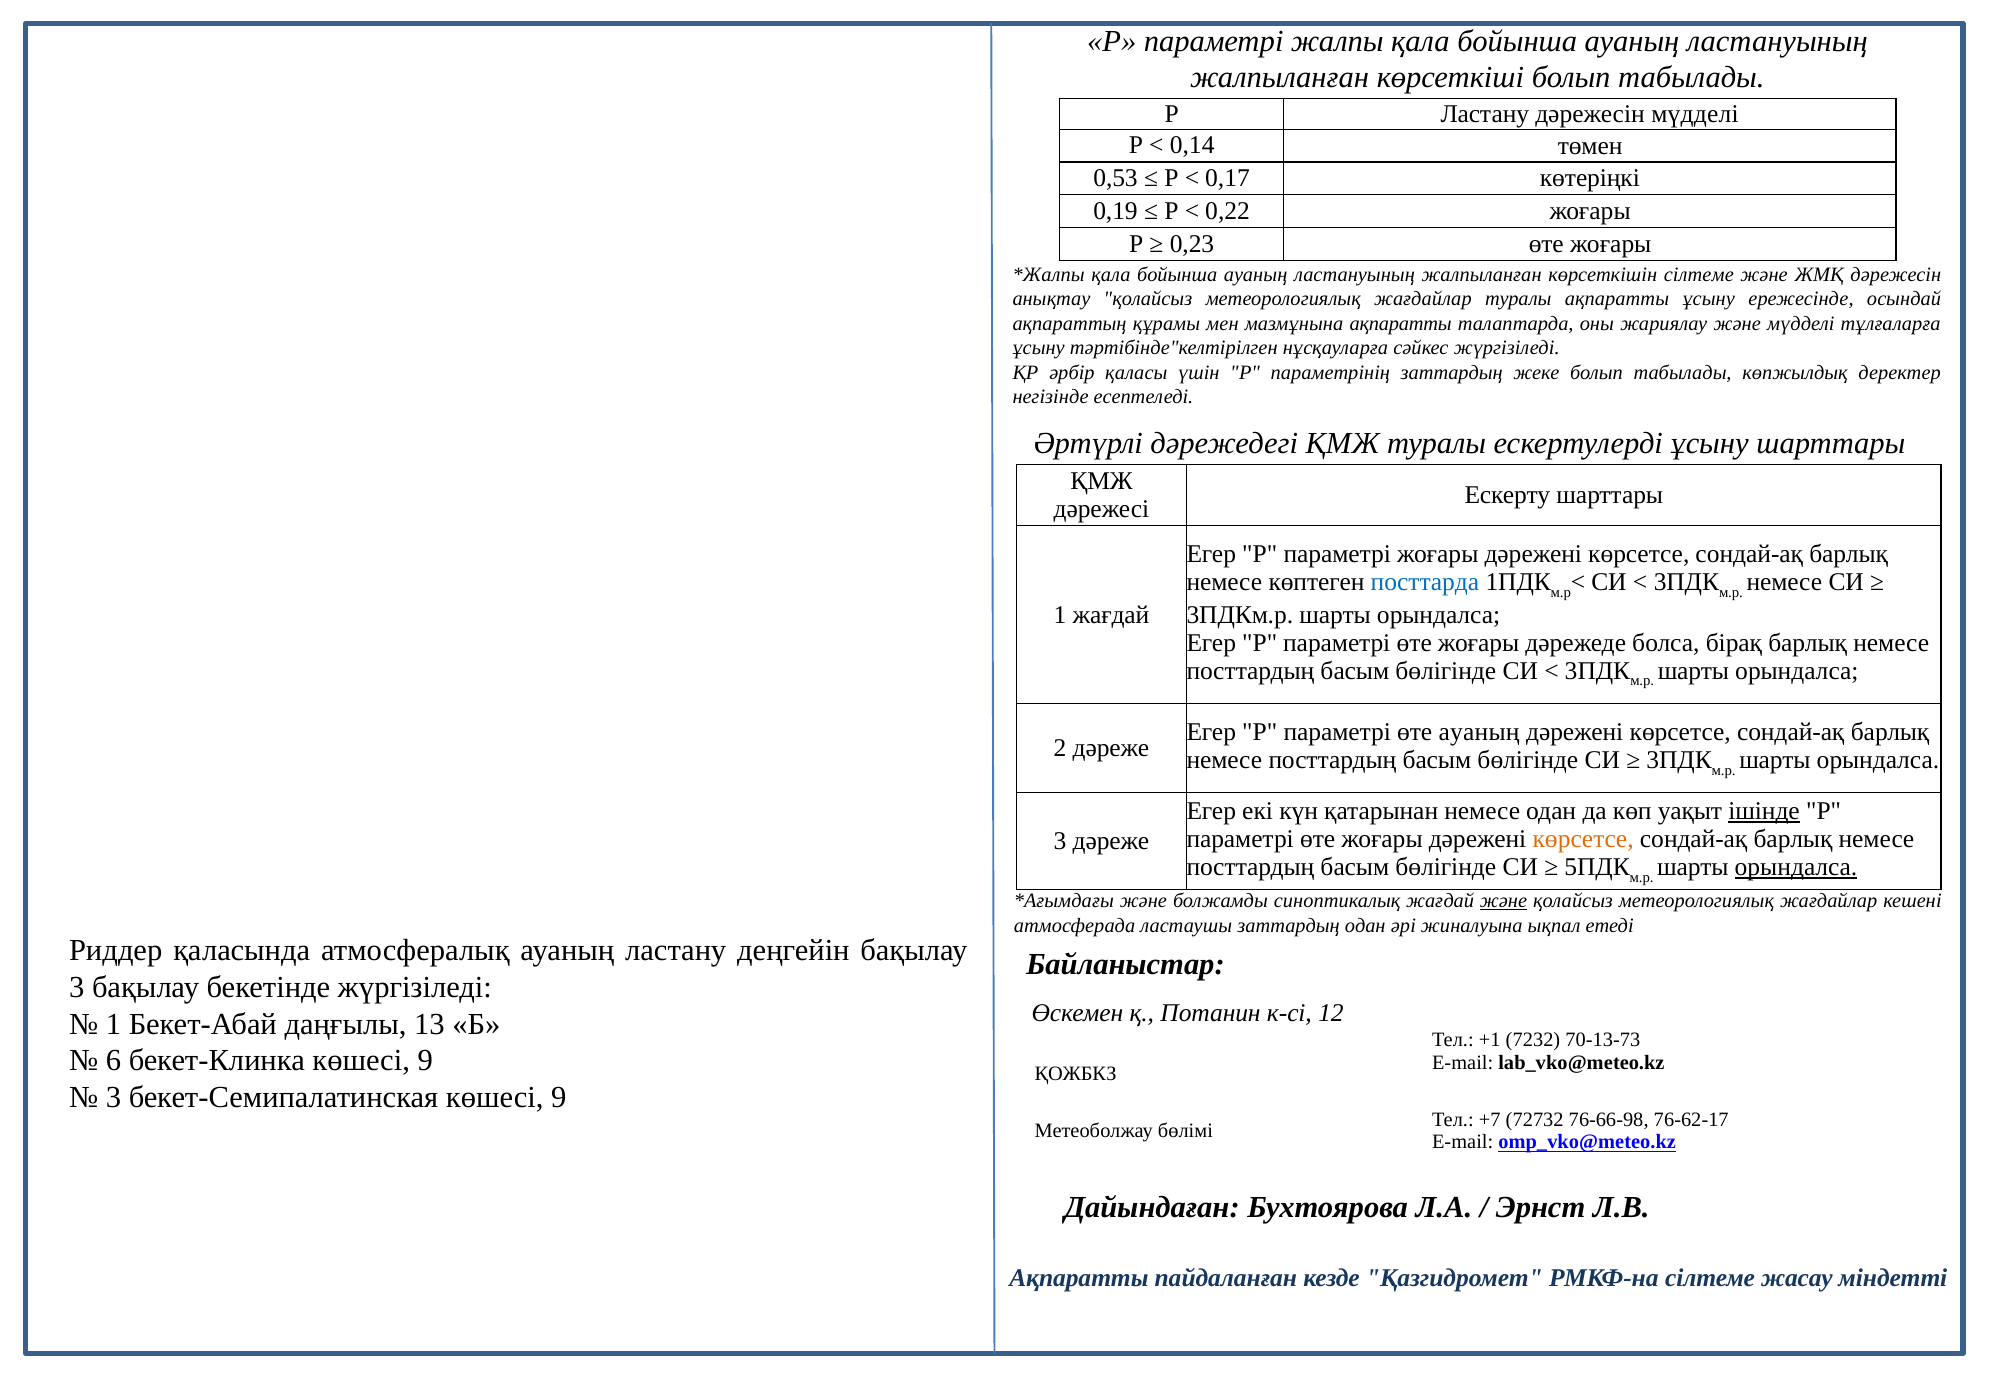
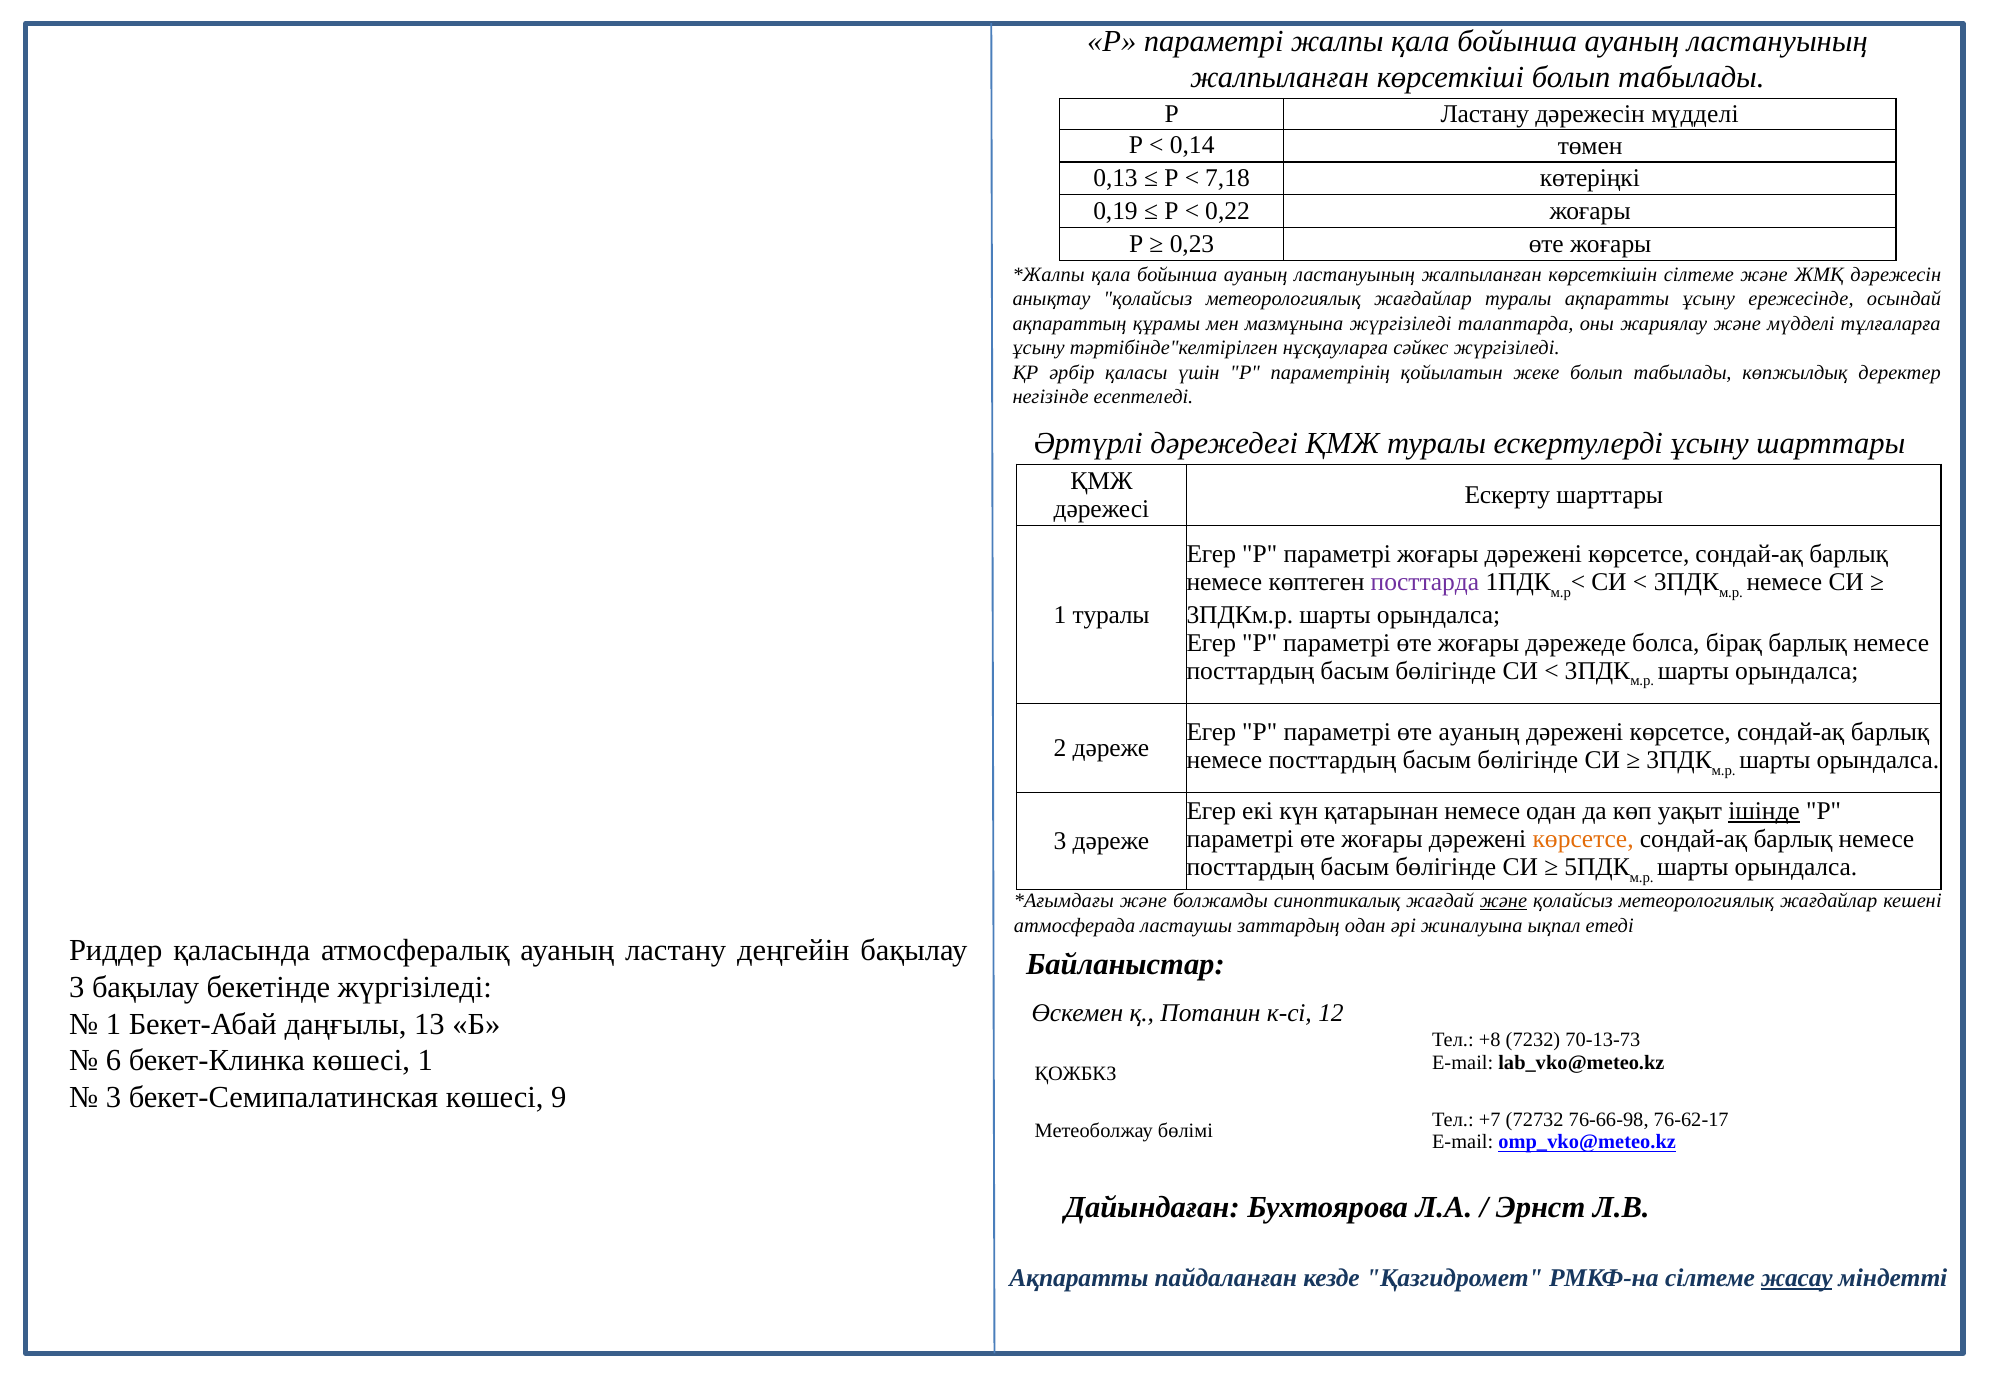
0,53: 0,53 -> 0,13 (1116, 178)
0,17: 0,17 -> 7,18 (1228, 178)
мазмұнына ақпаратты: ақпаратты -> жүргізіледі (1400, 323)
параметрінің заттардың: заттардың -> қойылатын (1452, 372)
посттарда colour: blue -> purple (1425, 583)
1 жағдай: жағдай -> туралы (1111, 615)
орындалса underline: present -> none (1796, 867)
+1: +1 -> +8 (1490, 1040)
бекет-Клинка көшесі 9: 9 -> 1 (425, 1061)
жасау underline: none -> present (1797, 1278)
